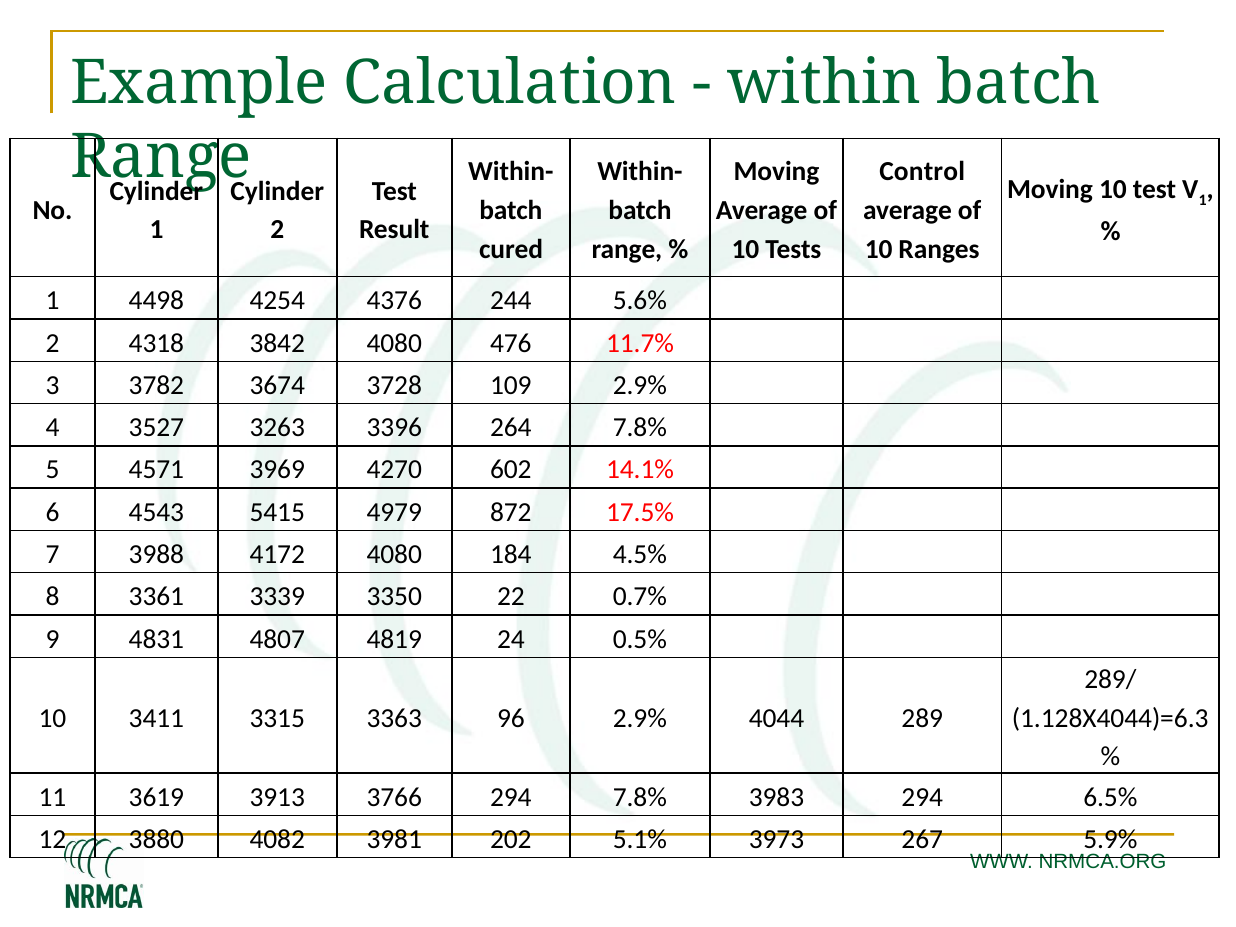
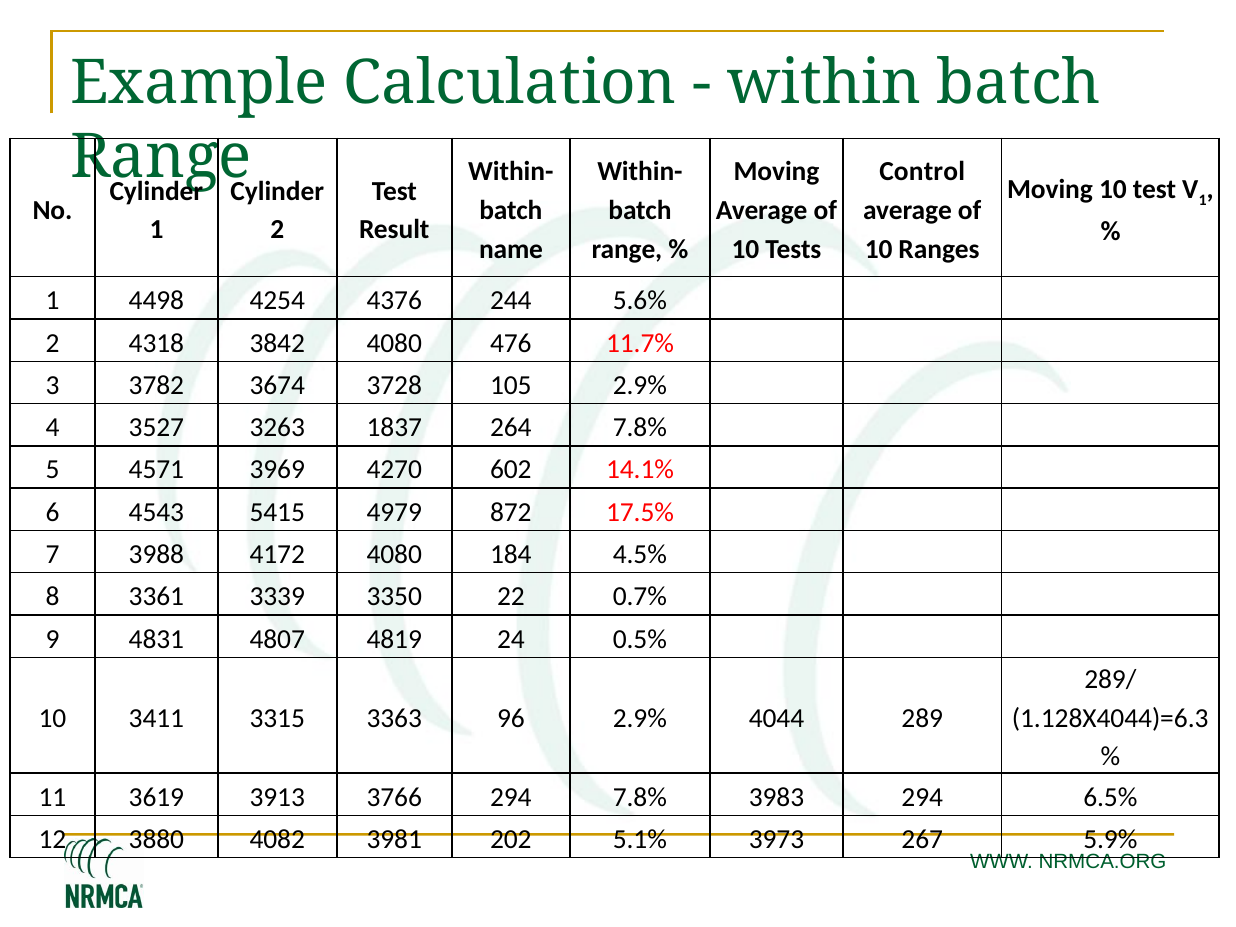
cured: cured -> name (511, 249)
109: 109 -> 105 (511, 385)
3396: 3396 -> 1837 (394, 428)
